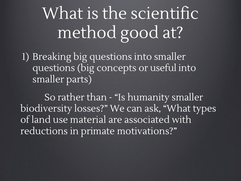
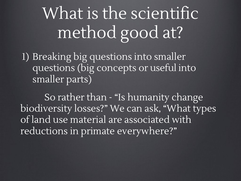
humanity smaller: smaller -> change (187, 97)
motivations: motivations -> everywhere (147, 131)
